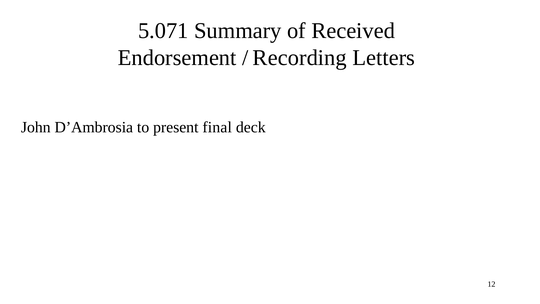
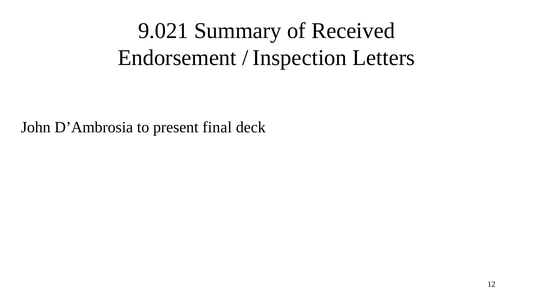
5.071: 5.071 -> 9.021 (163, 31)
Recording: Recording -> Inspection (300, 58)
